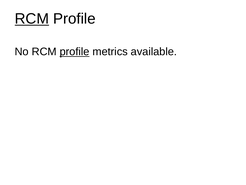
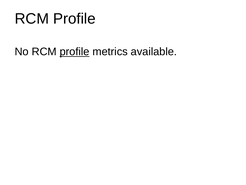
RCM underline: present -> none (32, 19)
